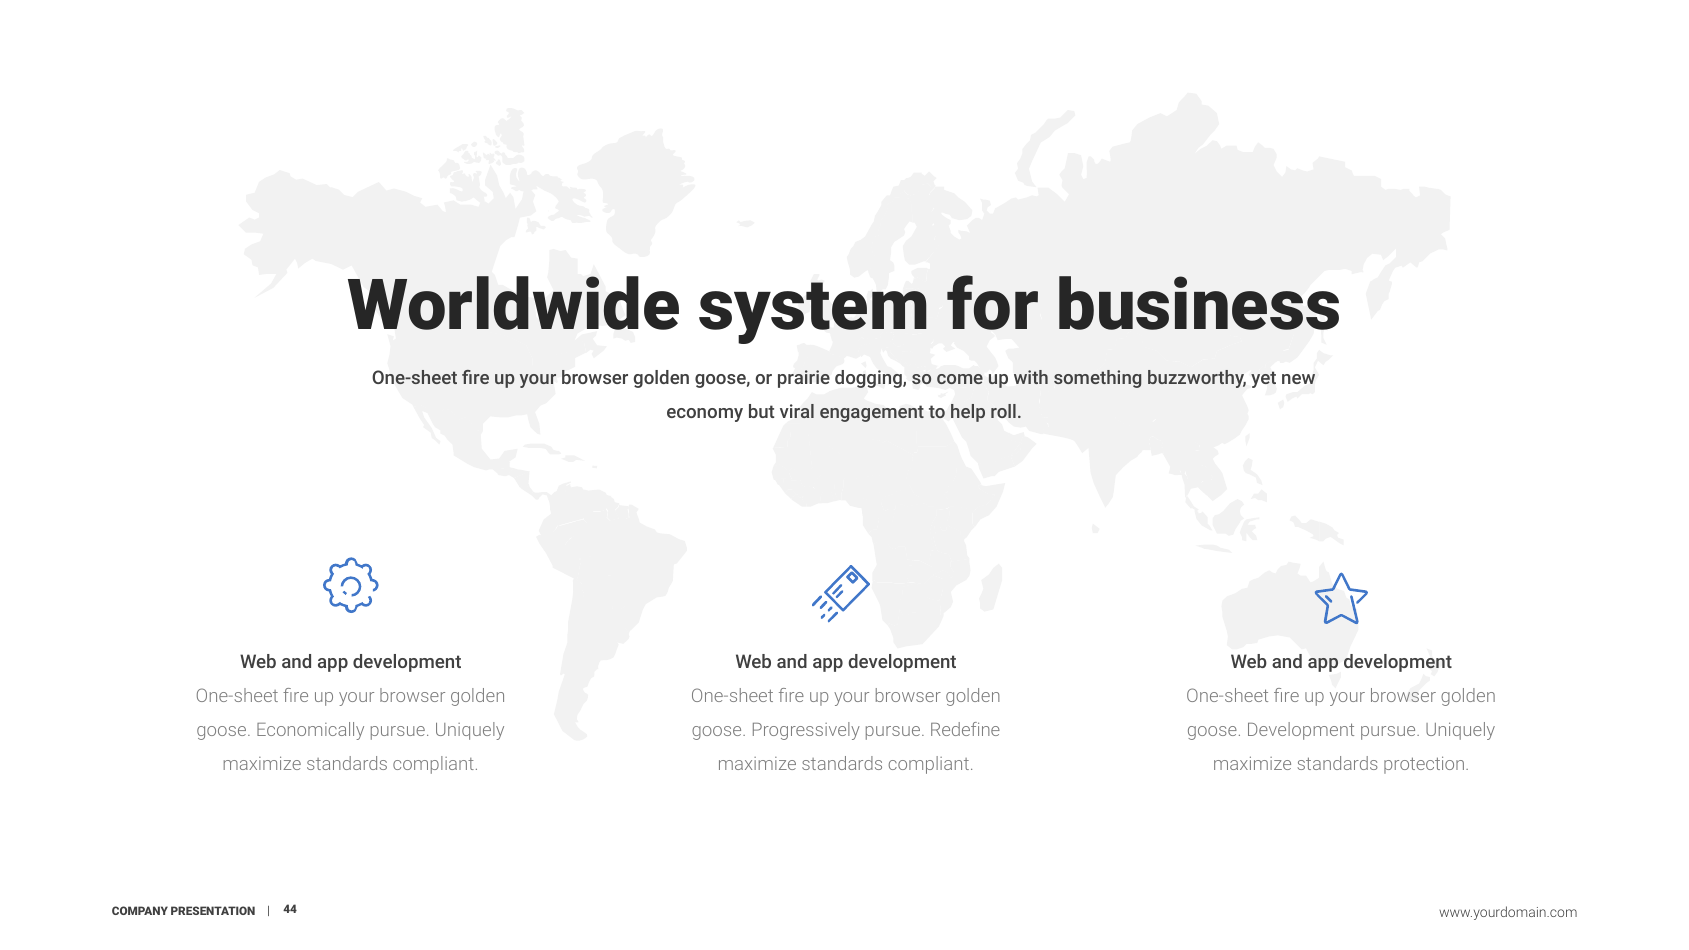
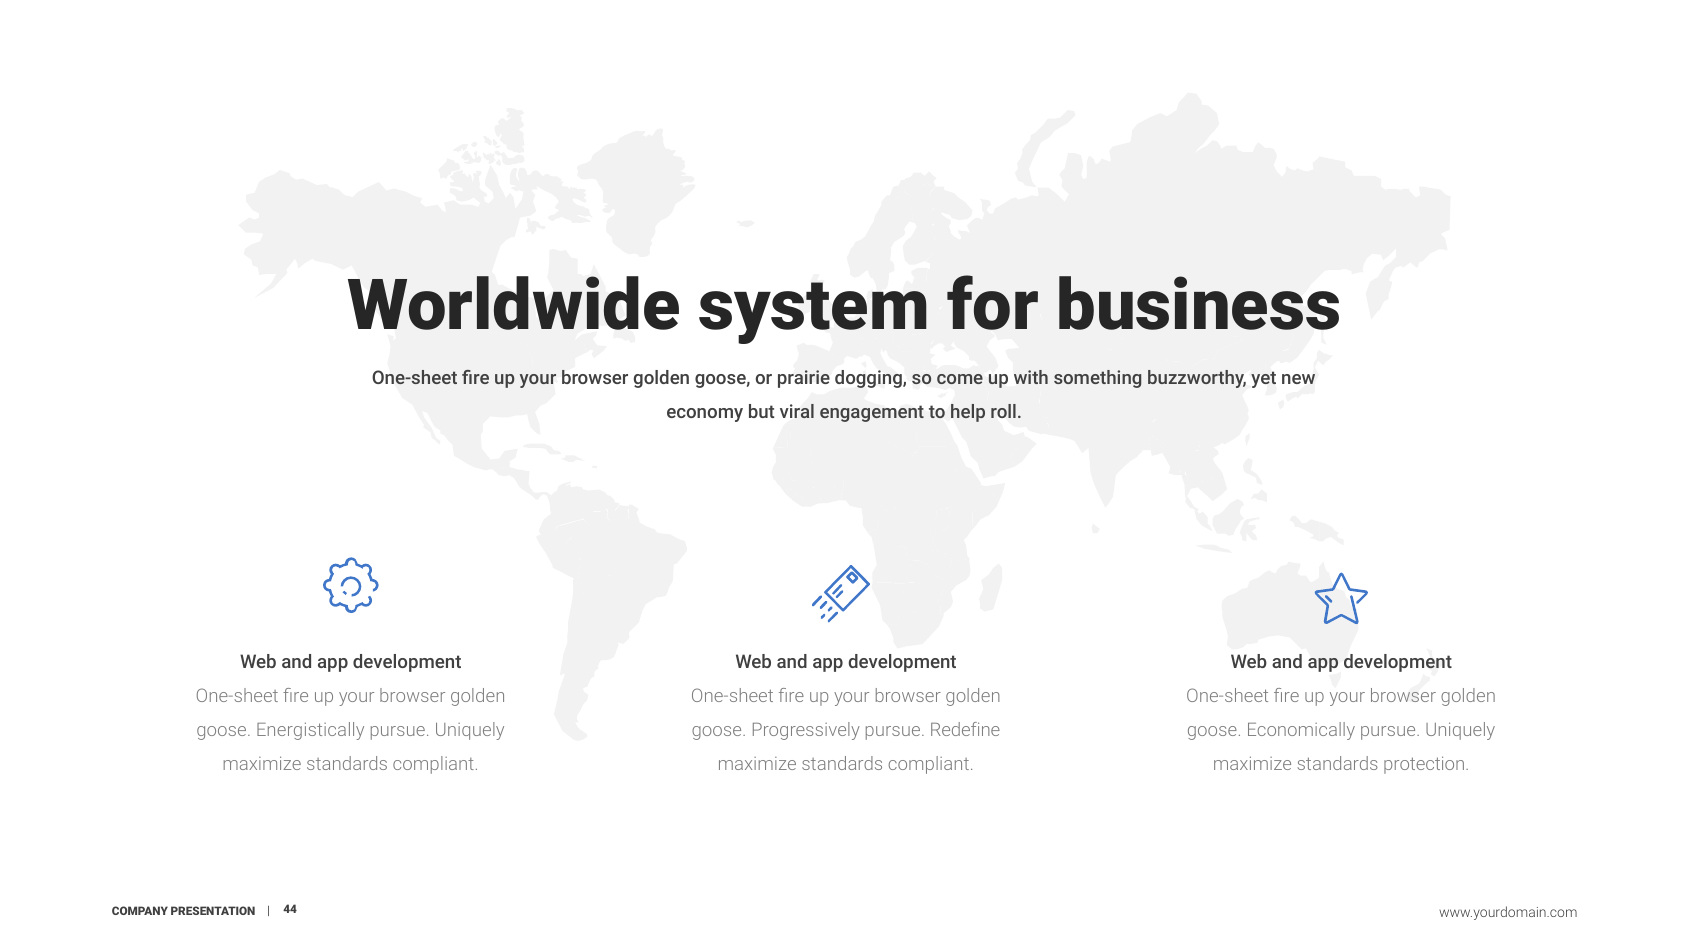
Economically: Economically -> Energistically (310, 730)
goose Development: Development -> Economically (1301, 730)
